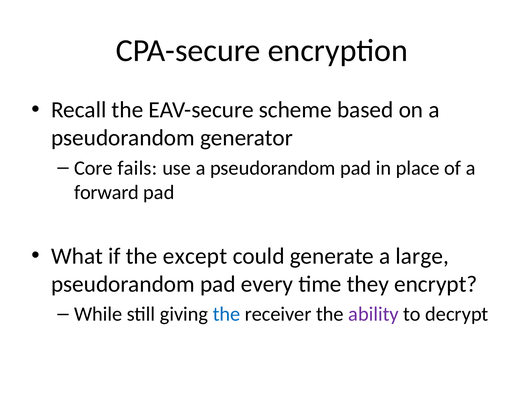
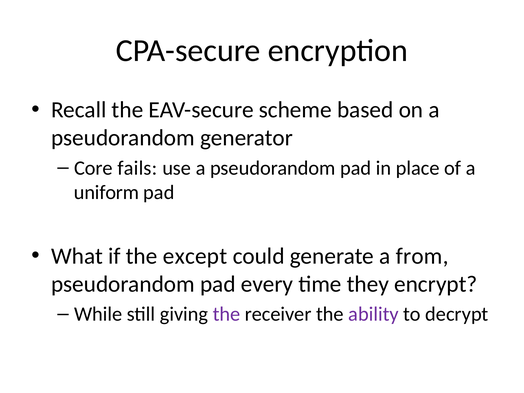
forward: forward -> uniform (106, 192)
large: large -> from (422, 256)
the colour: blue -> purple (227, 314)
